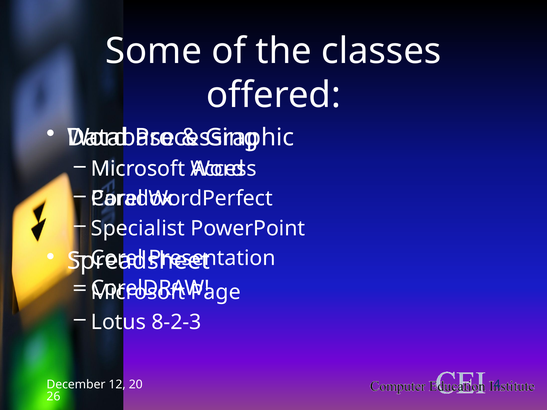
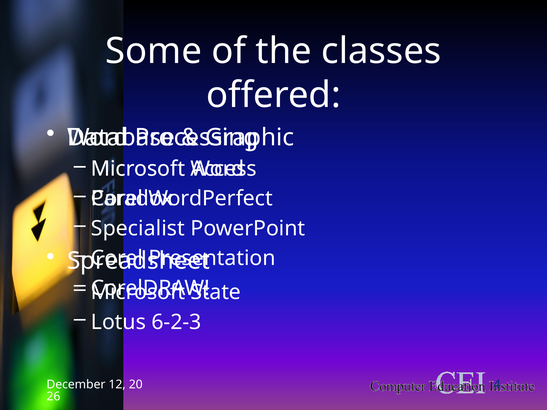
Page: Page -> State (216, 292)
8-2-3: 8-2-3 -> 6-2-3 (176, 322)
